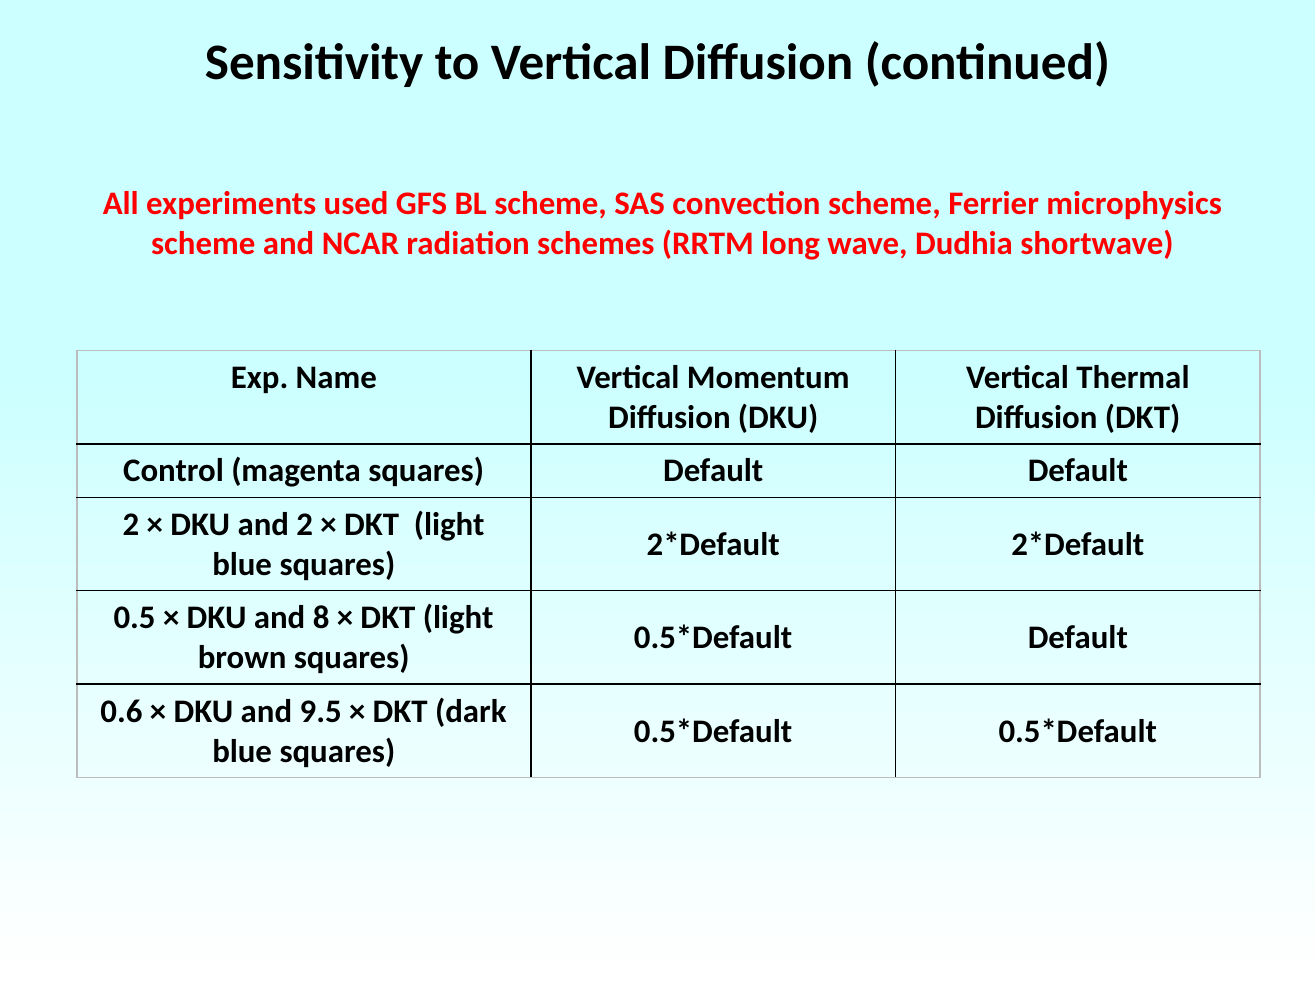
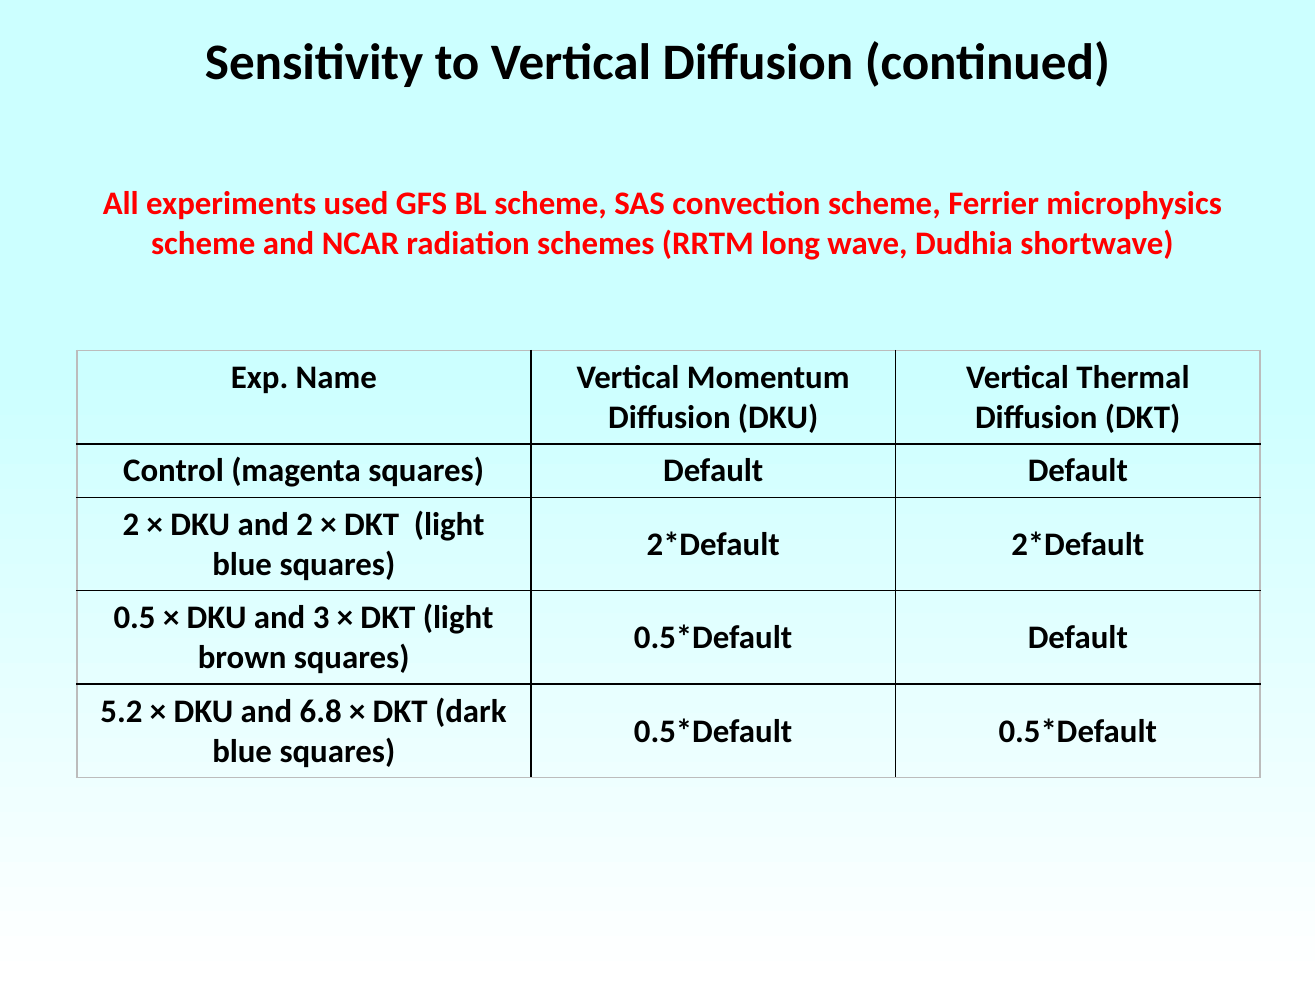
8: 8 -> 3 (321, 618)
0.6: 0.6 -> 5.2 (121, 711)
9.5: 9.5 -> 6.8 (321, 711)
